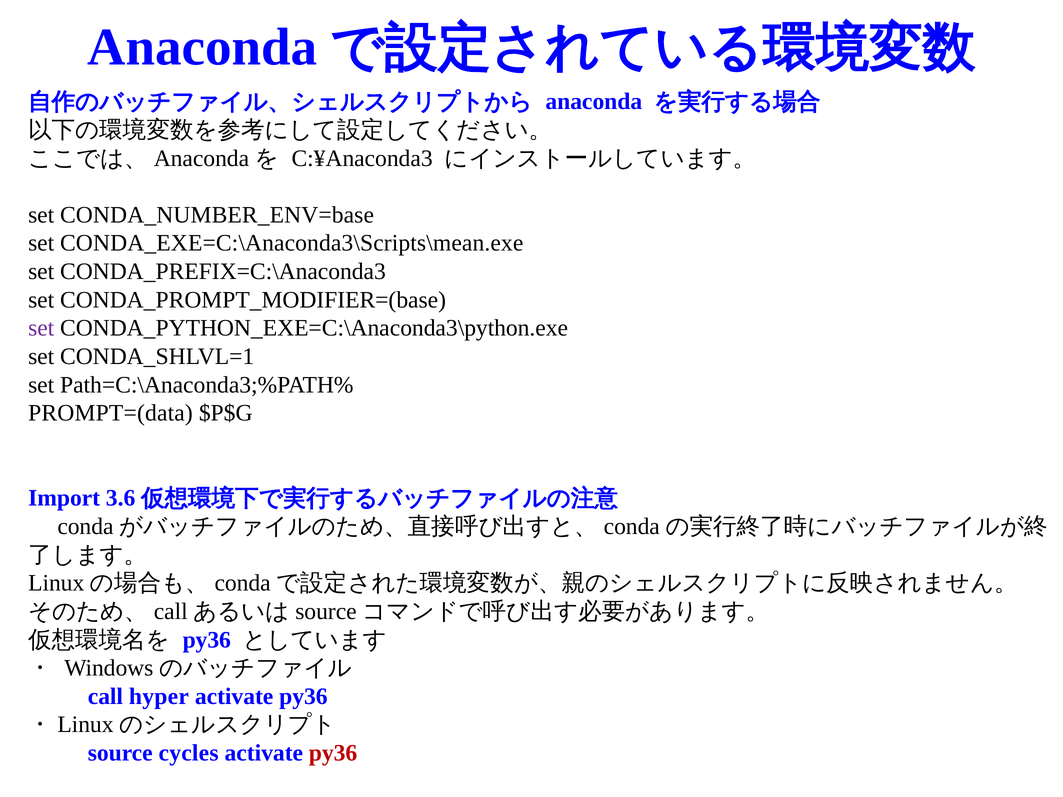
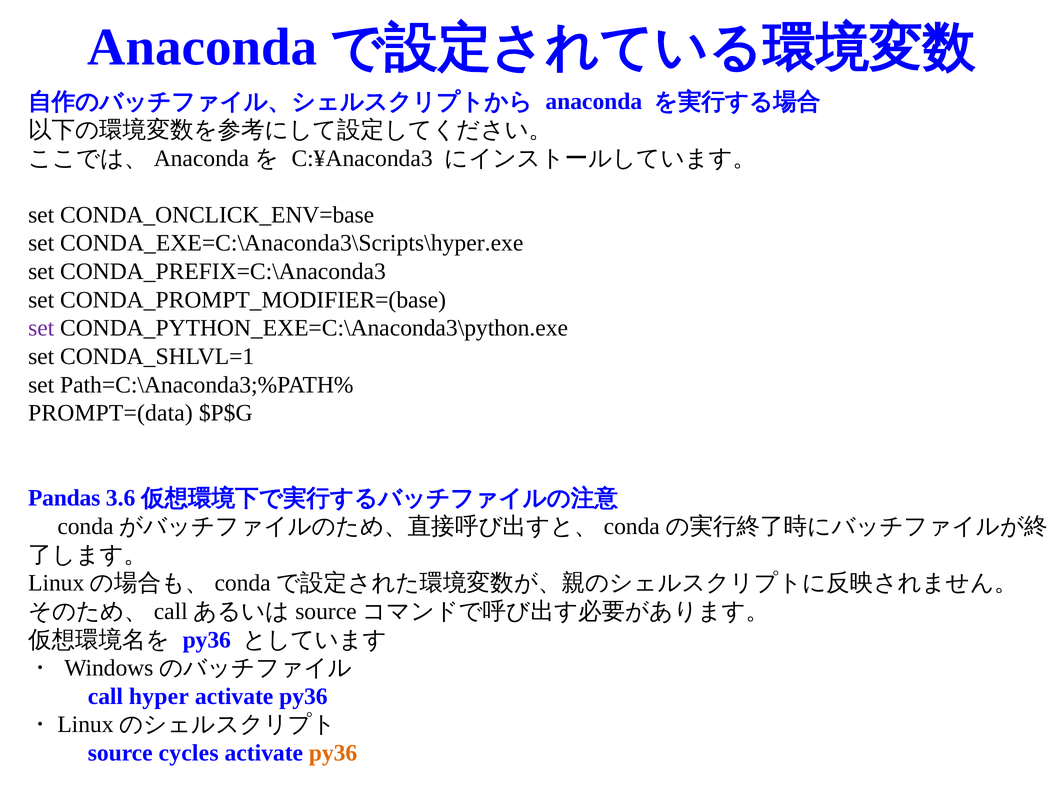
CONDA_NUMBER_ENV=base: CONDA_NUMBER_ENV=base -> CONDA_ONCLICK_ENV=base (217, 215)
CONDA_EXE=C:\Anaconda3\Scripts\mean.exe: CONDA_EXE=C:\Anaconda3\Scripts\mean.exe -> CONDA_EXE=C:\Anaconda3\Scripts\hyper.exe (292, 243)
Import: Import -> Pandas (64, 498)
py36 colour: red -> orange (333, 753)
